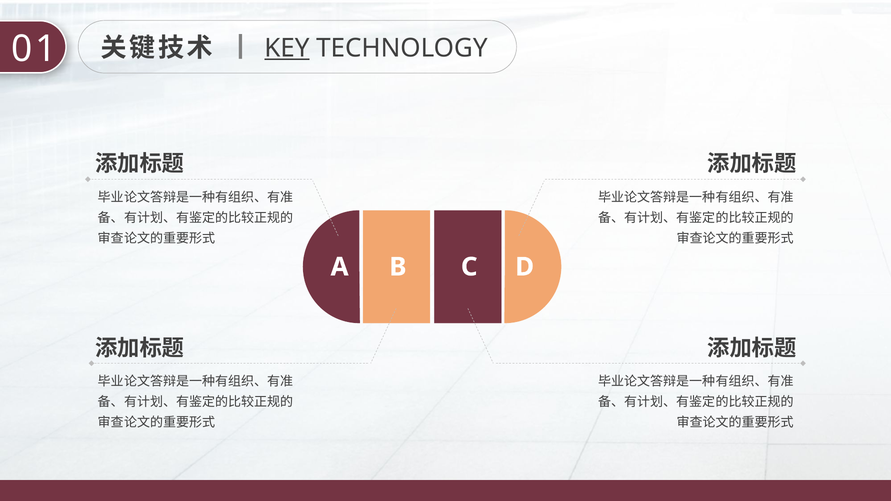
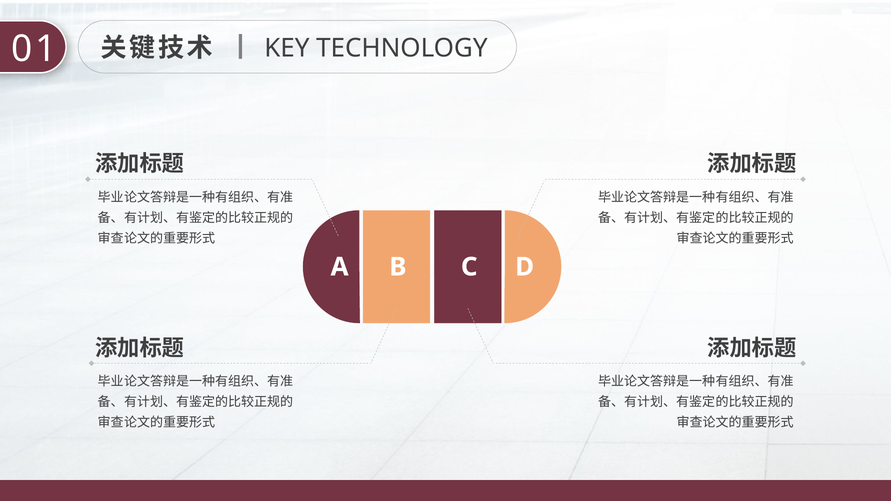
KEY underline: present -> none (287, 48)
